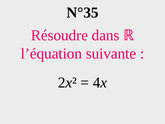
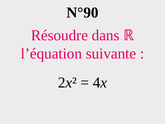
N°35: N°35 -> N°90 (82, 12)
